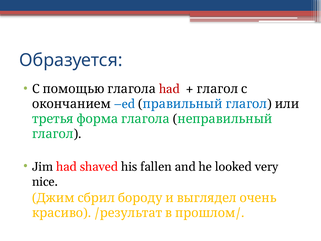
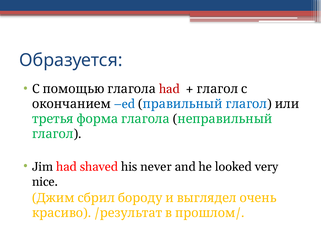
fallen: fallen -> never (156, 167)
